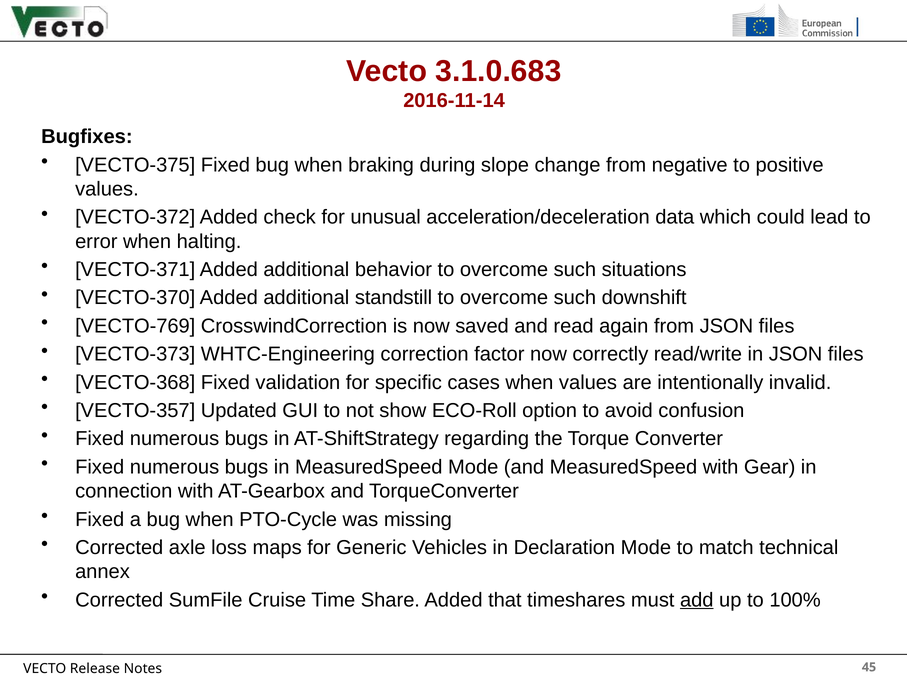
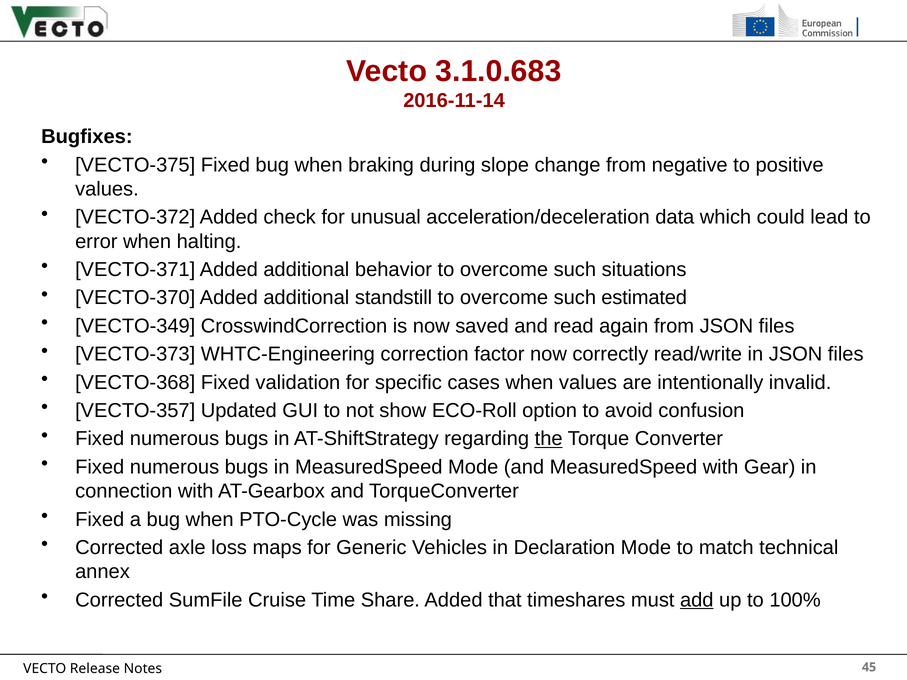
downshift: downshift -> estimated (644, 298)
VECTO-769: VECTO-769 -> VECTO-349 (135, 326)
the underline: none -> present (549, 439)
